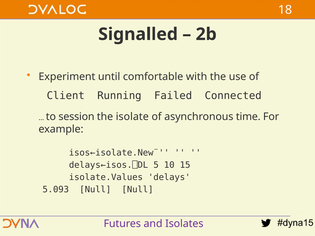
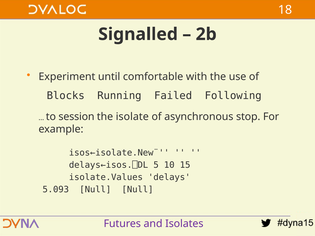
Client: Client -> Blocks (66, 96)
Connected: Connected -> Following (233, 96)
time: time -> stop (248, 117)
